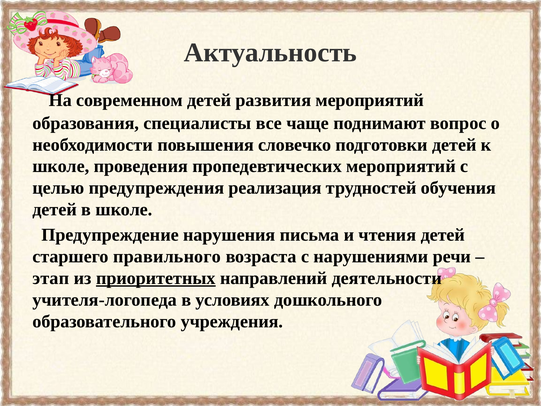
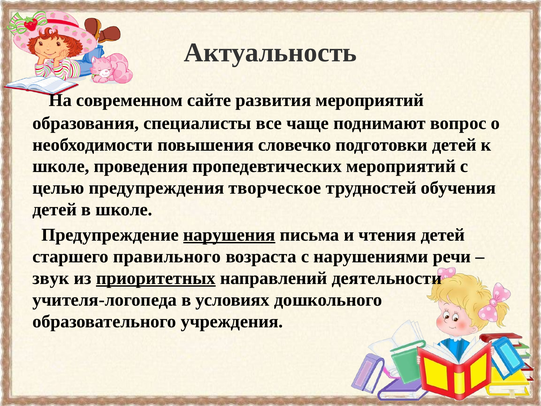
современном детей: детей -> сайте (209, 100)
реализация: реализация -> творческое (275, 188)
нарушения underline: none -> present (229, 235)
этап: этап -> звук (51, 278)
